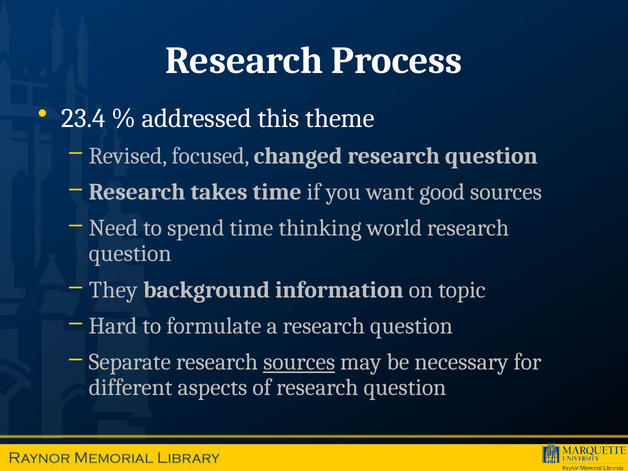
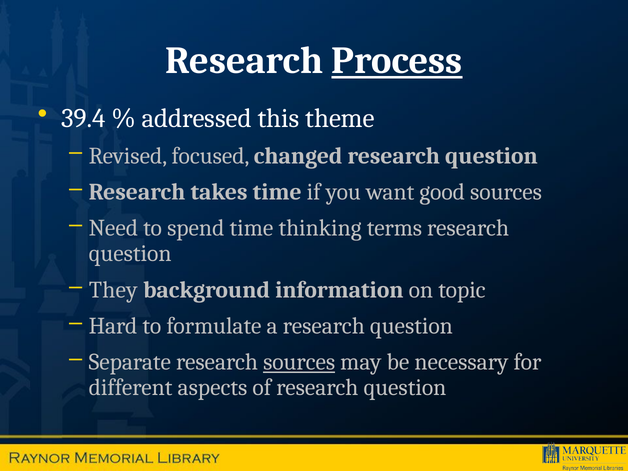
Process underline: none -> present (397, 61)
23.4: 23.4 -> 39.4 (83, 118)
world: world -> terms (394, 228)
